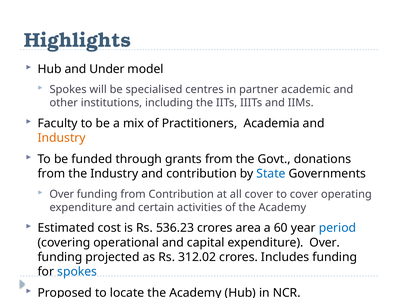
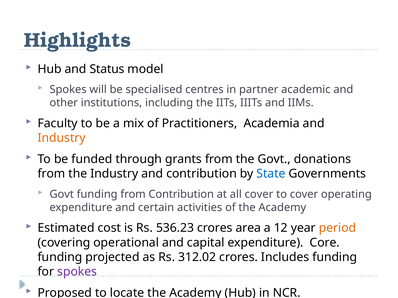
Under: Under -> Status (107, 69)
Over: Over -> Govt (62, 194)
60: 60 -> 12 (281, 228)
period colour: blue -> orange (337, 228)
expenditure Over: Over -> Core (325, 243)
spokes colour: blue -> purple (77, 272)
